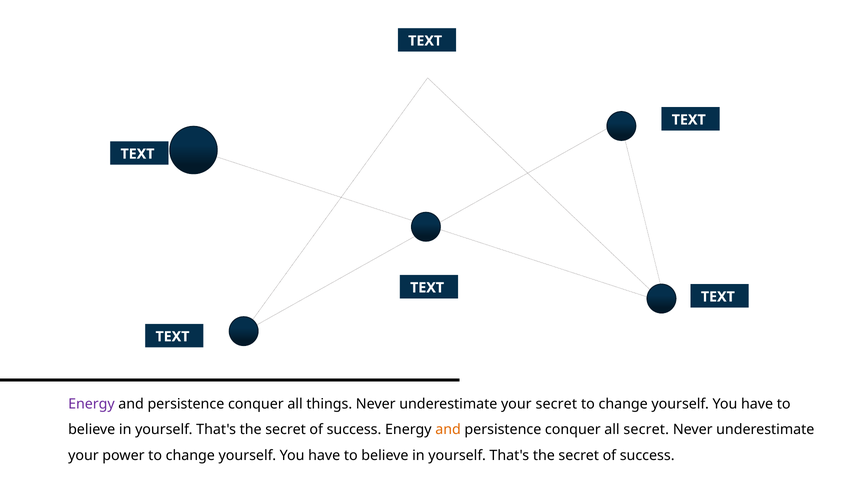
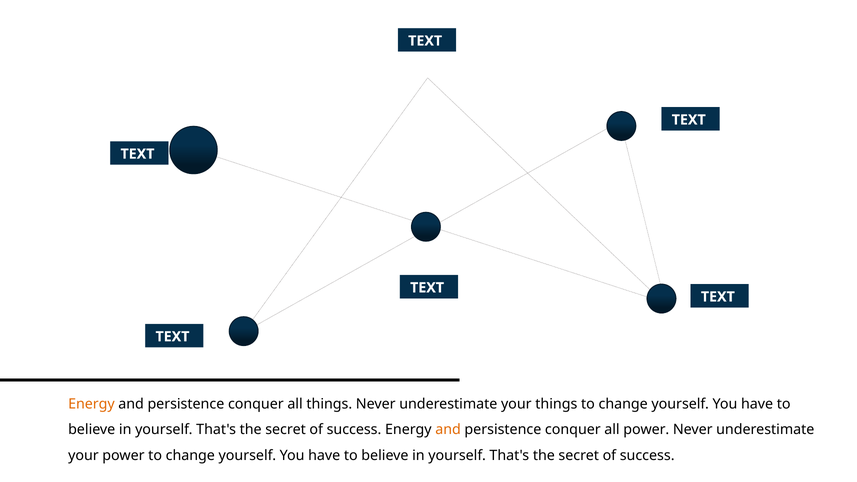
Energy colour: purple -> orange (91, 404)
your secret: secret -> things (556, 404)
all secret: secret -> power (646, 430)
